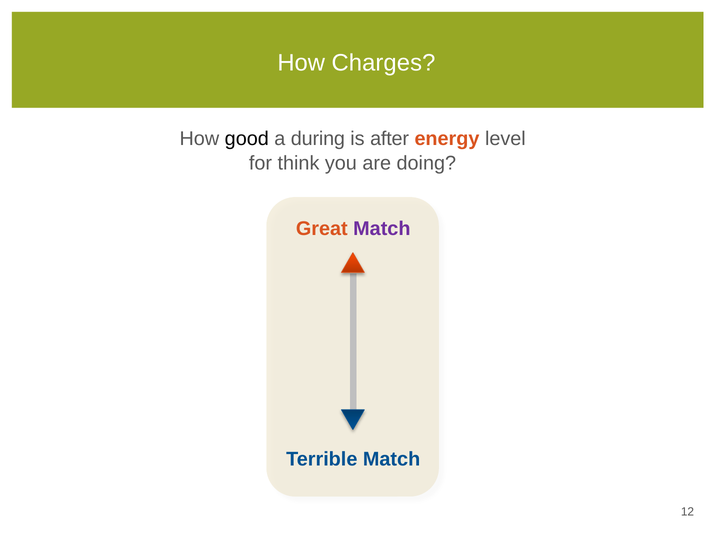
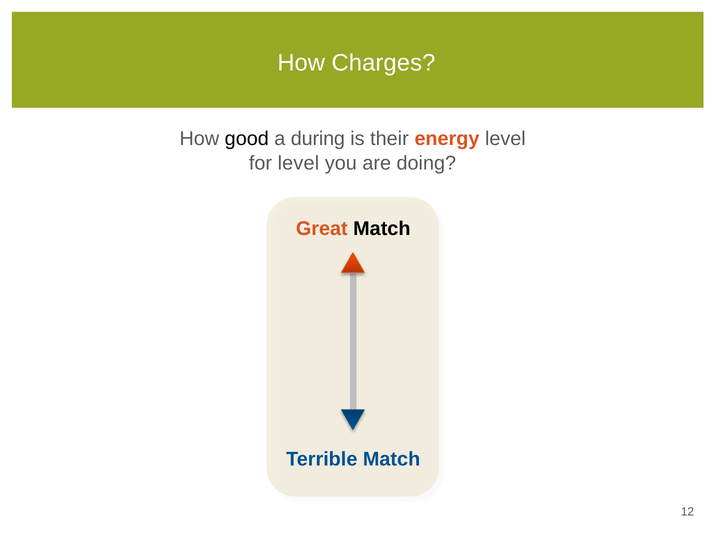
after: after -> their (389, 138)
for think: think -> level (298, 163)
Match colour: purple -> black (382, 229)
